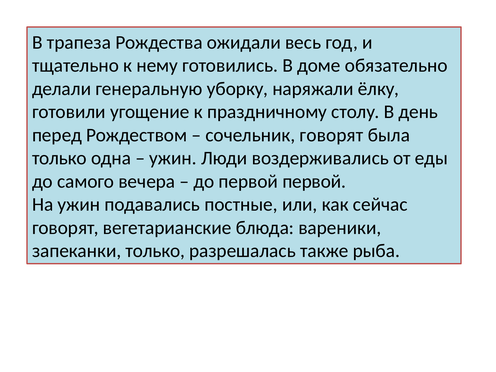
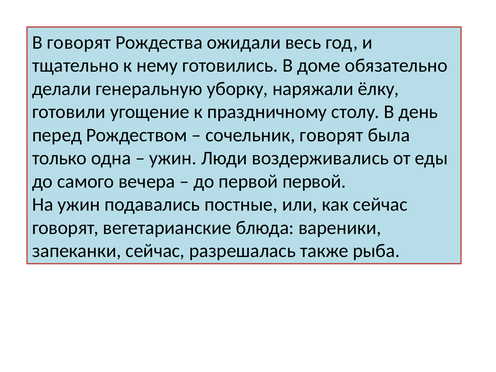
В трапеза: трапеза -> говорят (79, 42)
запеканки только: только -> сейчас (155, 251)
